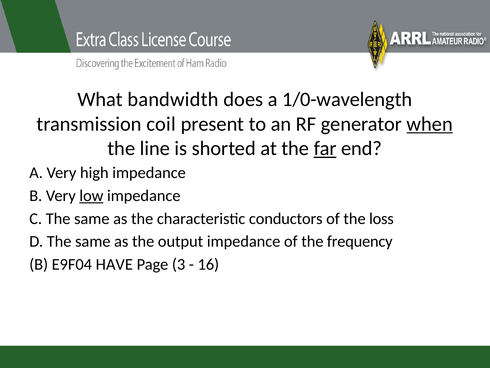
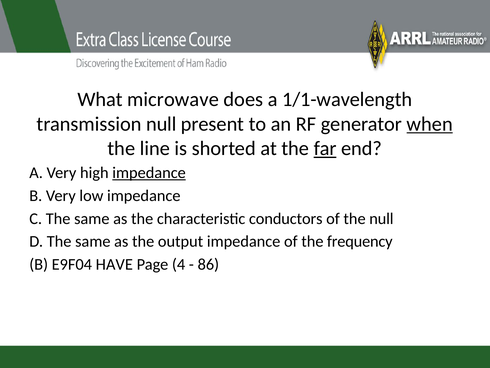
bandwidth: bandwidth -> microwave (173, 99)
1/0-wavelength: 1/0-wavelength -> 1/1-wavelength (347, 99)
transmission coil: coil -> null (161, 124)
impedance underline: none -> present (149, 173)
low underline: present -> none (91, 195)
the loss: loss -> null (381, 218)
3: 3 -> 4 (179, 264)
16: 16 -> 86 (208, 264)
